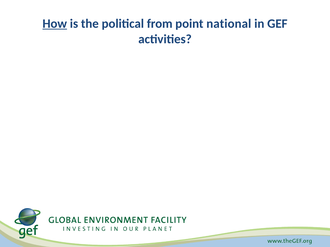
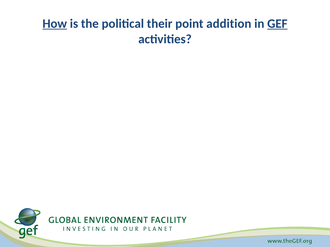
from: from -> their (160, 24)
national: national -> addition (229, 24)
GEF underline: none -> present (277, 24)
